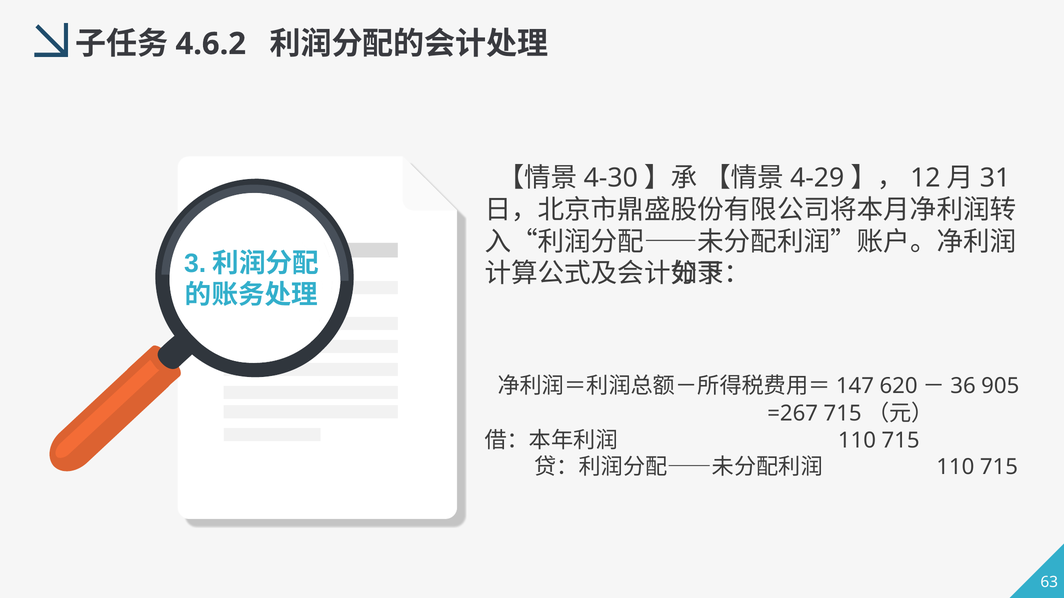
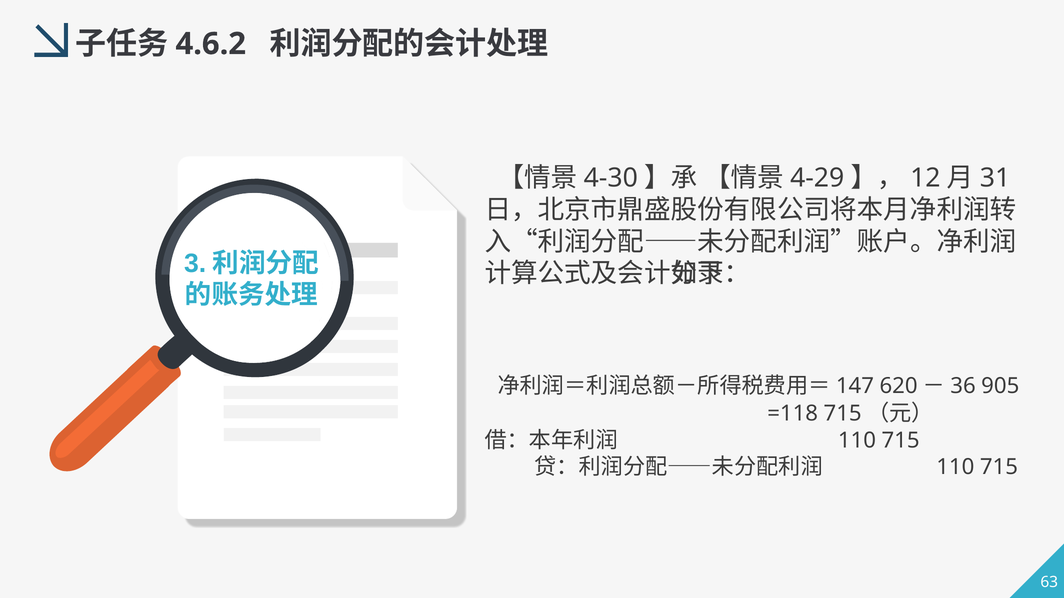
=267: =267 -> =118 (793, 414)
